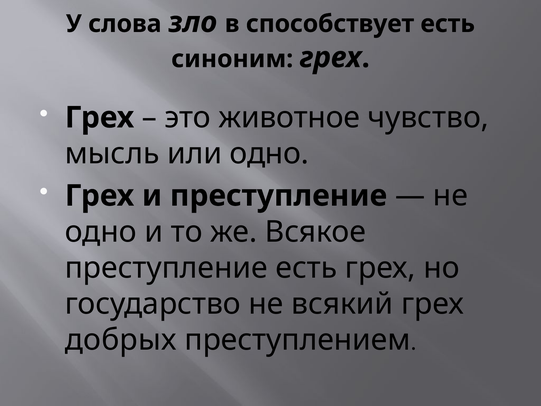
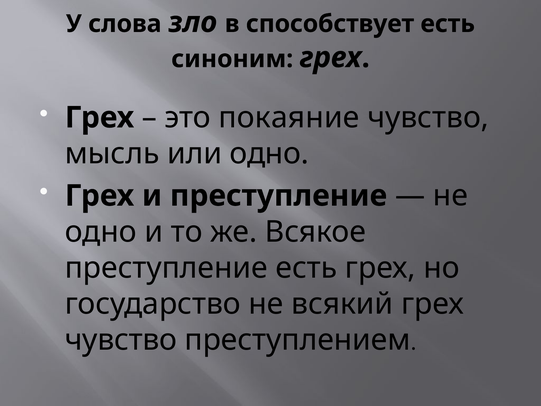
животное: животное -> покаяние (289, 117)
добрых: добрых -> чувство (121, 340)
